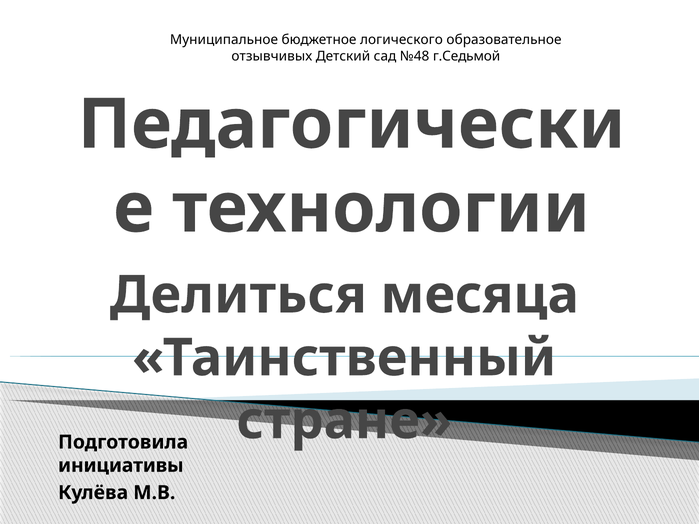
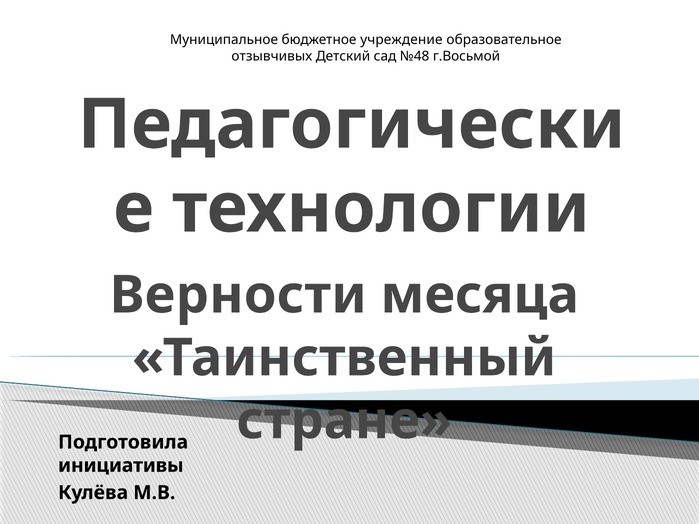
логического: логического -> учреждение (401, 40)
г.Седьмой: г.Седьмой -> г.Восьмой (466, 56)
Делиться: Делиться -> Верности (238, 295)
